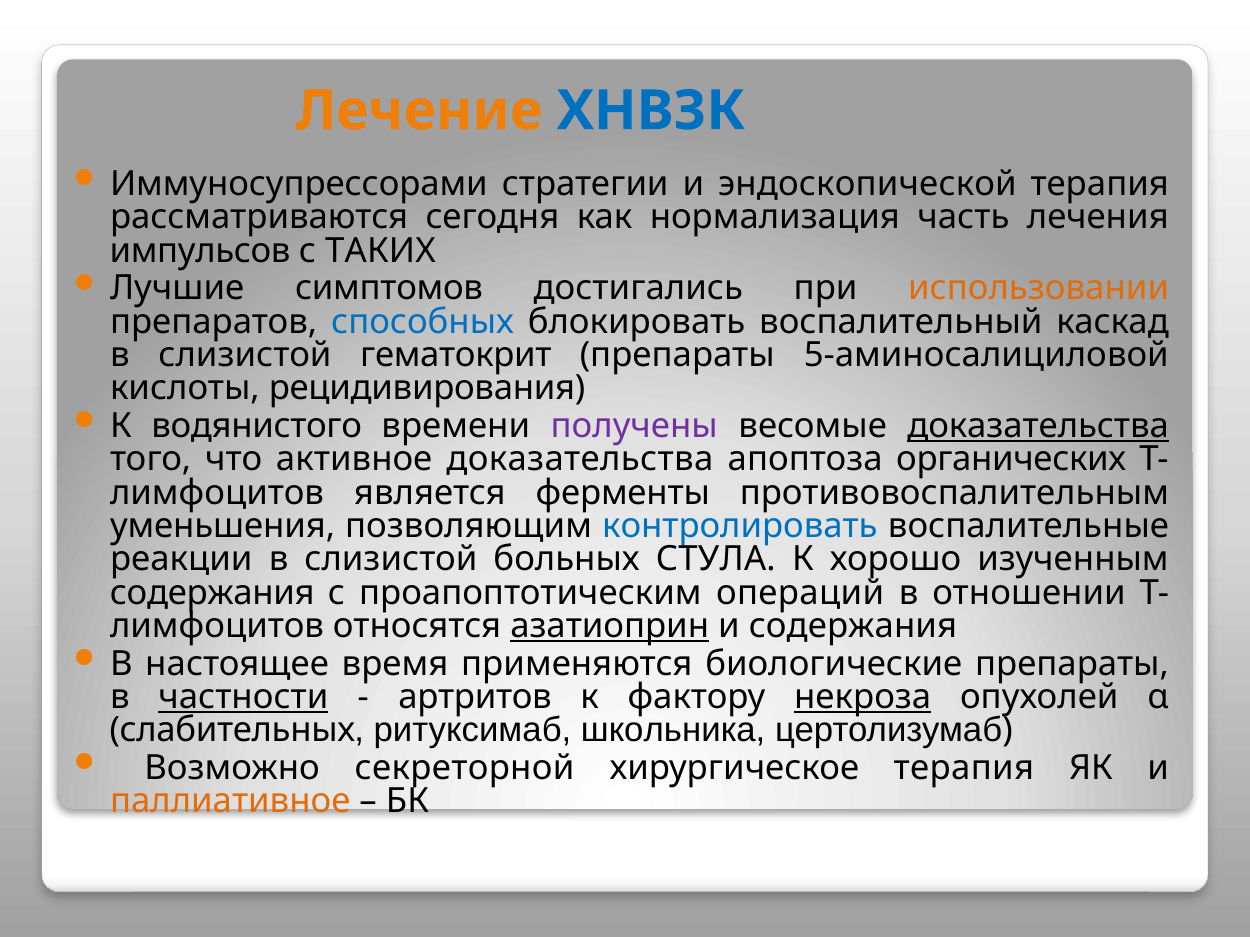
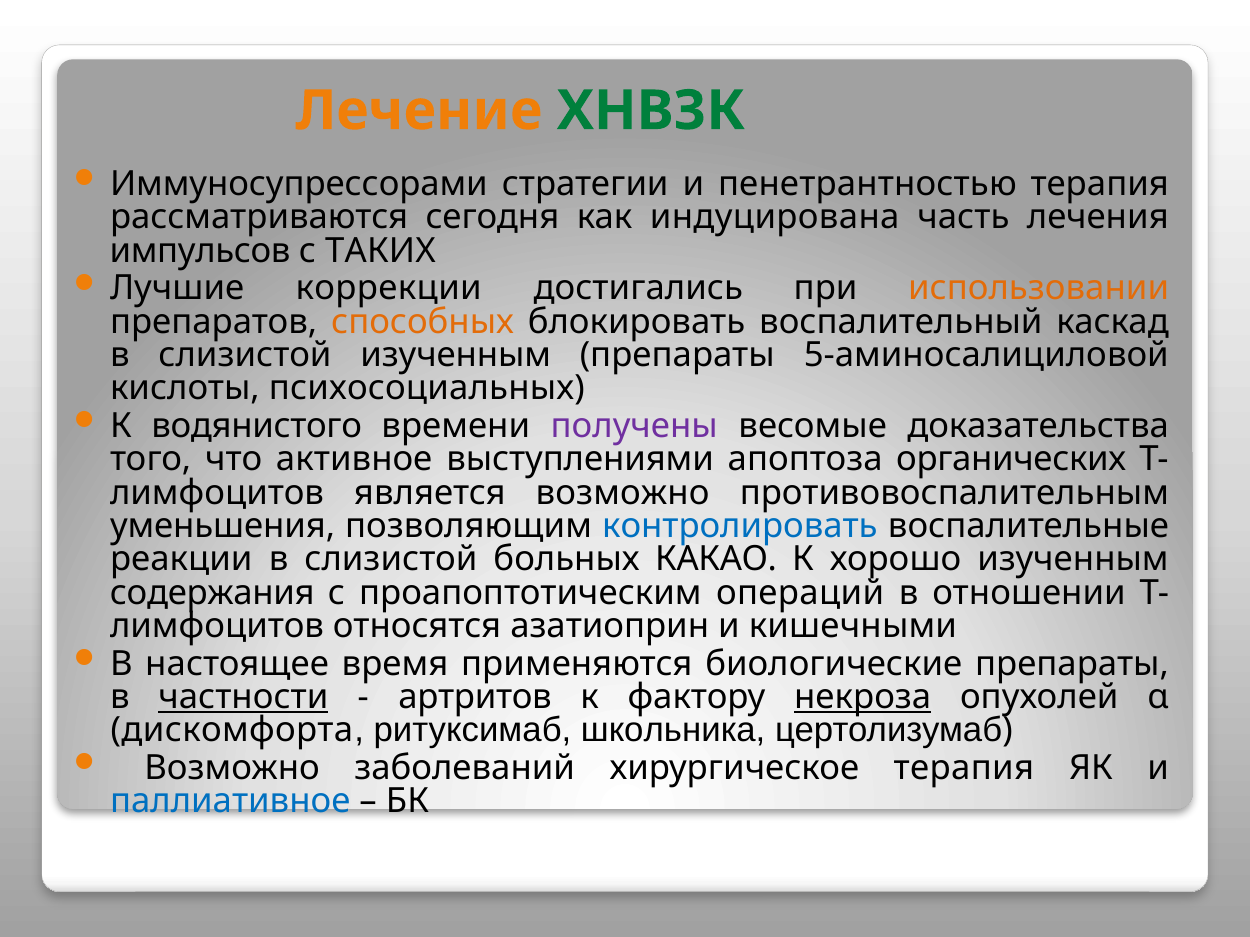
ХНВЗК colour: blue -> green (651, 111)
эндоскопической: эндоскопической -> пенетрантностью (867, 184)
нормализация: нормализация -> индуцирована (775, 217)
симптомов: симптомов -> коррекции (389, 288)
способных colour: blue -> orange (423, 322)
слизистой гематокрит: гематокрит -> изученным (456, 355)
рецидивирования: рецидивирования -> психосоциальных (427, 389)
доказательства underline: present -> none (1038, 426)
активное доказательства: доказательства -> выступлениями (580, 460)
является ферменты: ферменты -> возможно (623, 493)
СТУЛА: СТУЛА -> КАКАО (716, 560)
азатиоприн underline: present -> none (610, 626)
и содержания: содержания -> кишечными (853, 626)
слабительных: слабительных -> дискомфорта (232, 731)
секреторной: секреторной -> заболеваний (465, 769)
паллиативное colour: orange -> blue (230, 802)
